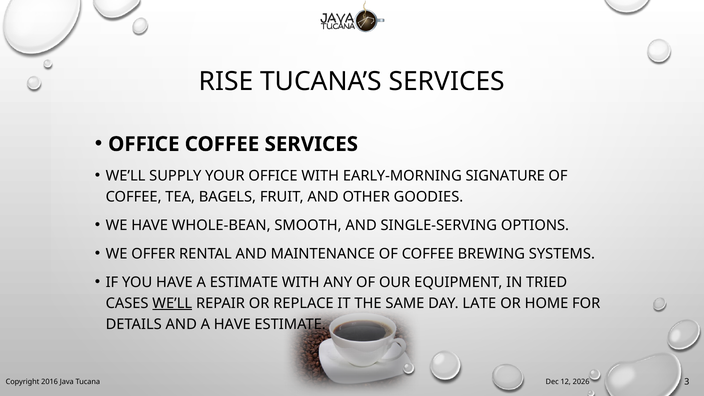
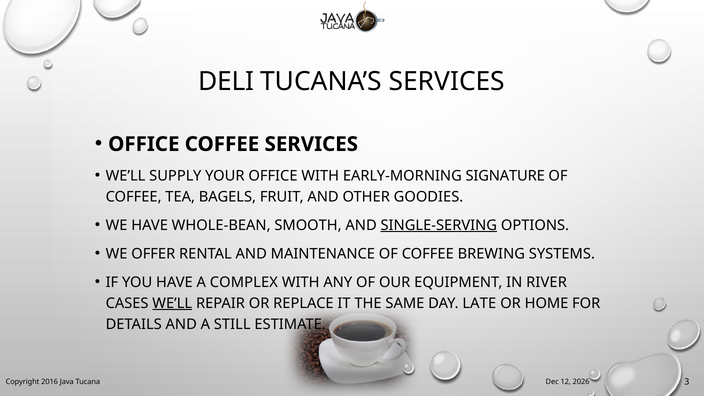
RISE: RISE -> DELI (226, 82)
SINGLE-SERVING underline: none -> present (439, 225)
A ESTIMATE: ESTIMATE -> COMPLEX (244, 282)
TRIED: TRIED -> RIVER (547, 282)
A HAVE: HAVE -> STILL (232, 324)
